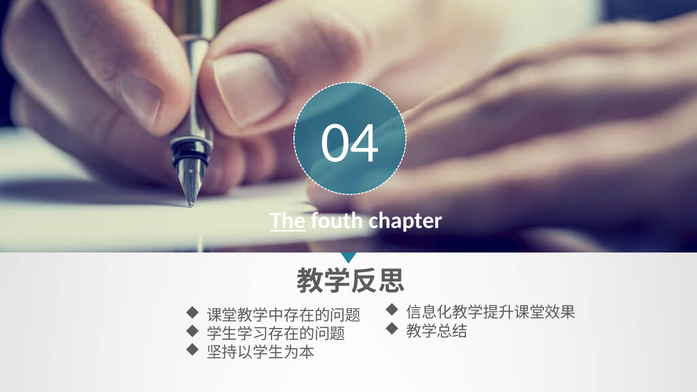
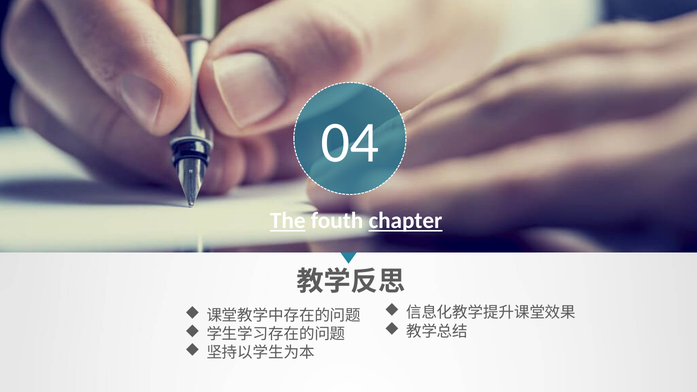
chapter underline: none -> present (405, 221)
